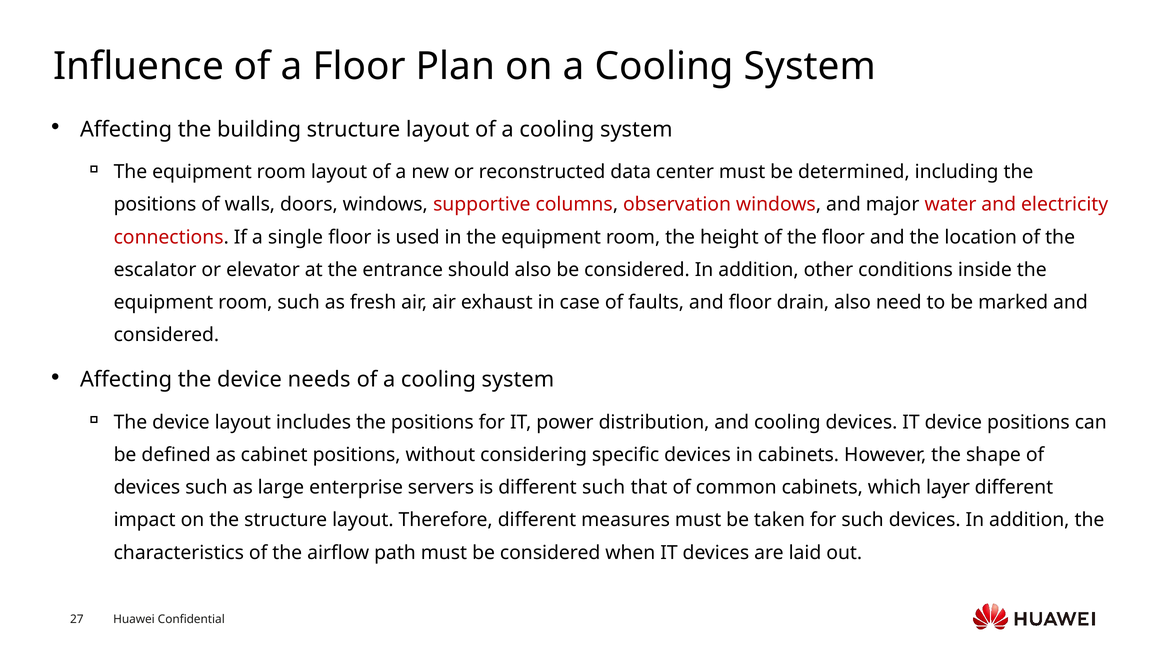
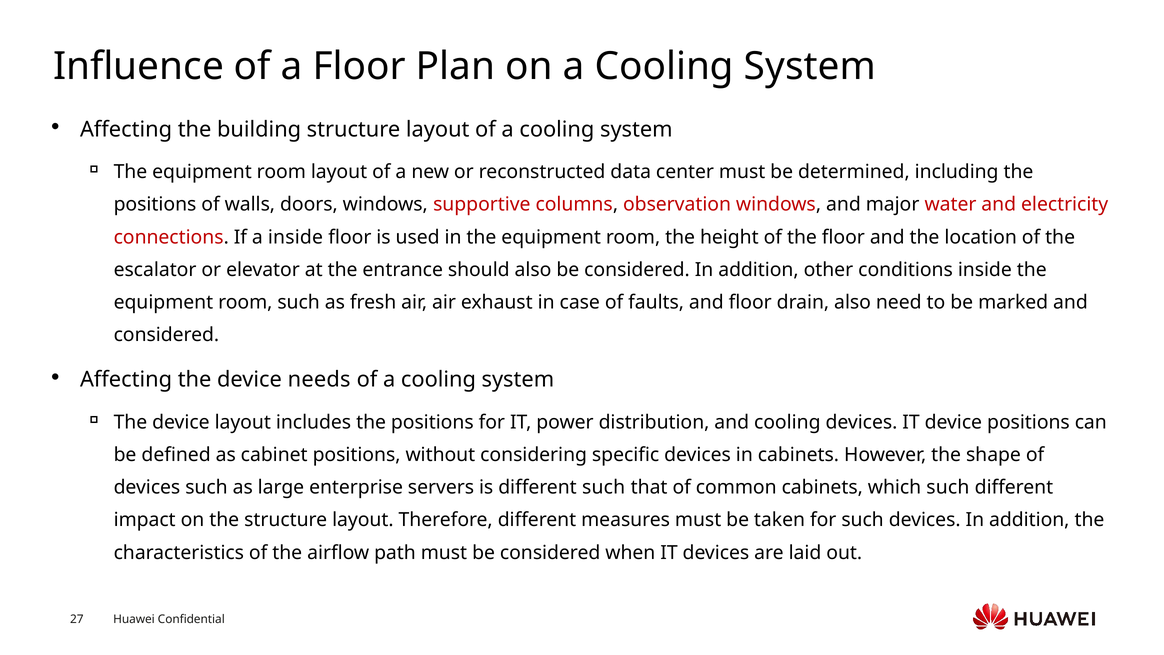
a single: single -> inside (295, 237)
which layer: layer -> such (948, 487)
